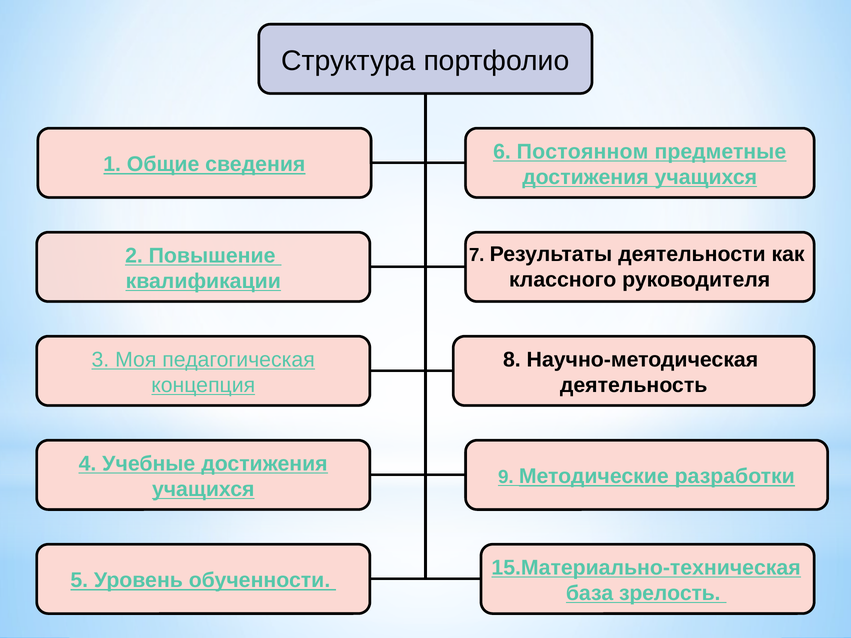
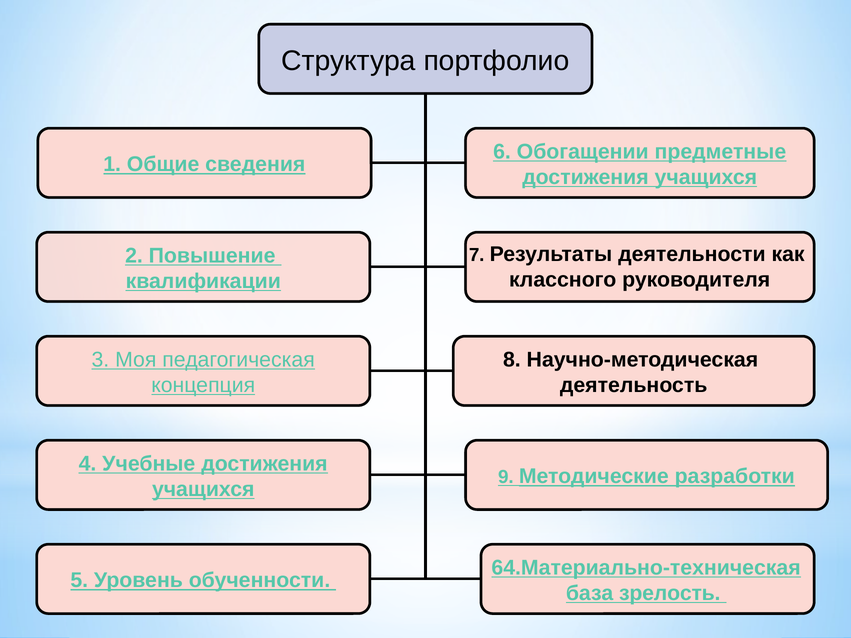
Постоянном: Постоянном -> Обогащении (583, 152)
15.Материально-техническая: 15.Материально-техническая -> 64.Материально-техническая (646, 568)
